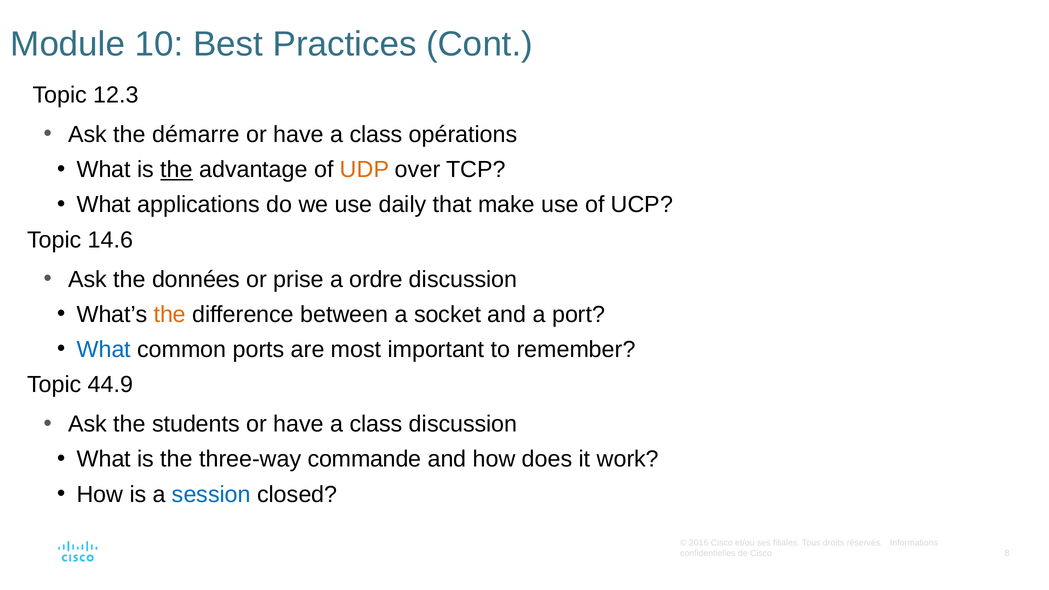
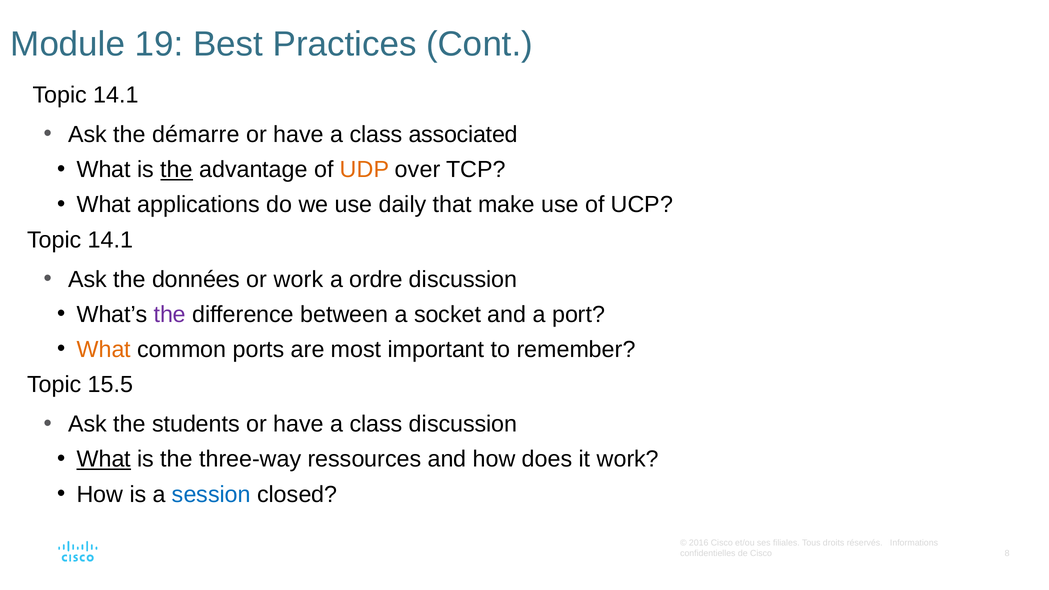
10: 10 -> 19 (159, 44)
12.3: 12.3 -> 14.1 (116, 95)
opérations: opérations -> associated (463, 135)
14.6: 14.6 -> 14.1 (110, 240)
or prise: prise -> work (298, 279)
the colour: orange -> purple (170, 314)
What colour: blue -> orange (104, 350)
44.9: 44.9 -> 15.5 (110, 385)
What underline: none -> present (104, 459)
commande: commande -> ressources (364, 459)
